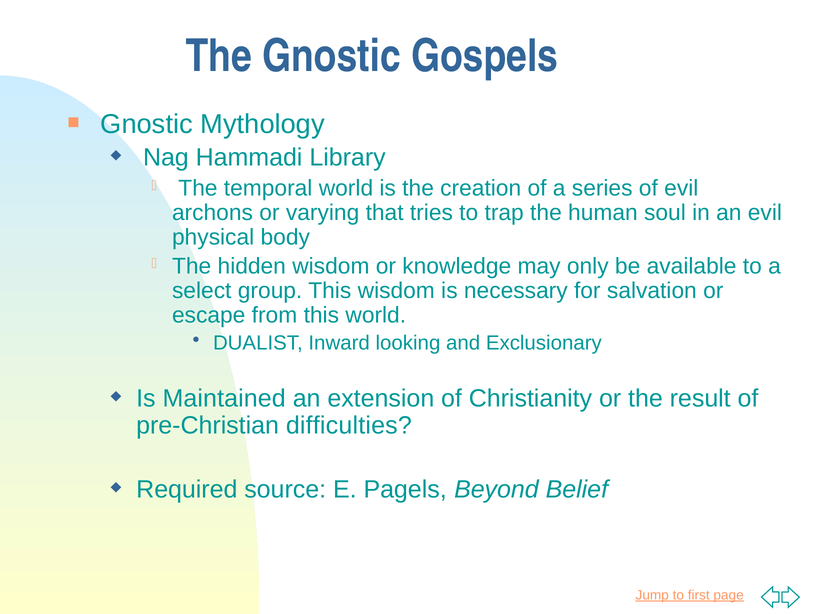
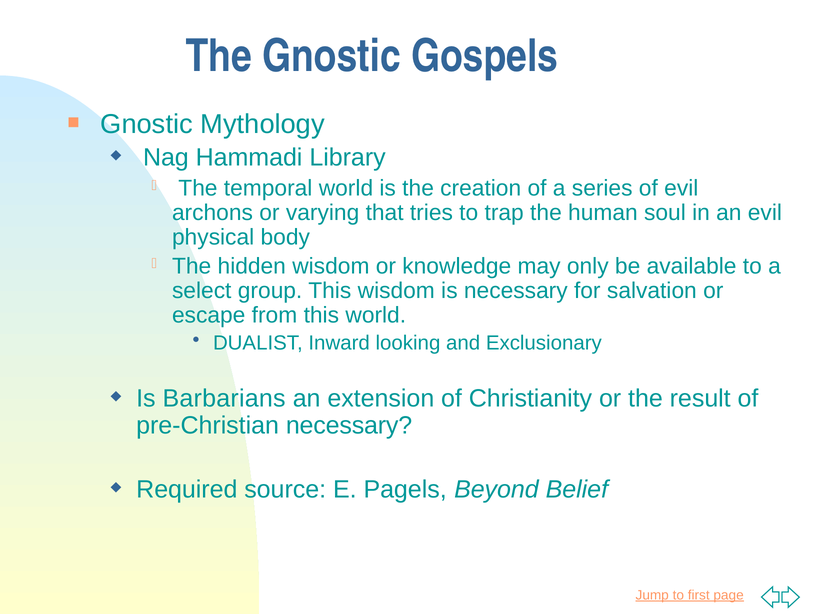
Maintained: Maintained -> Barbarians (224, 399)
pre-Christian difficulties: difficulties -> necessary (349, 426)
